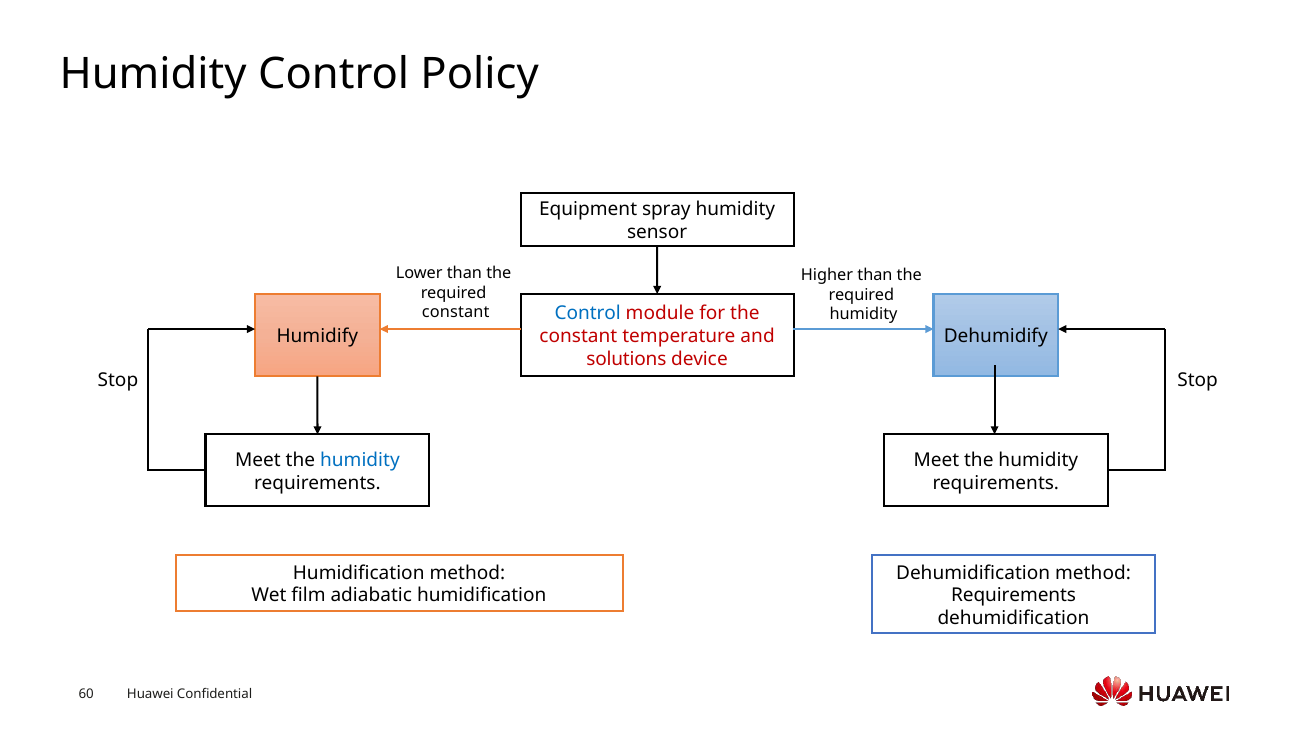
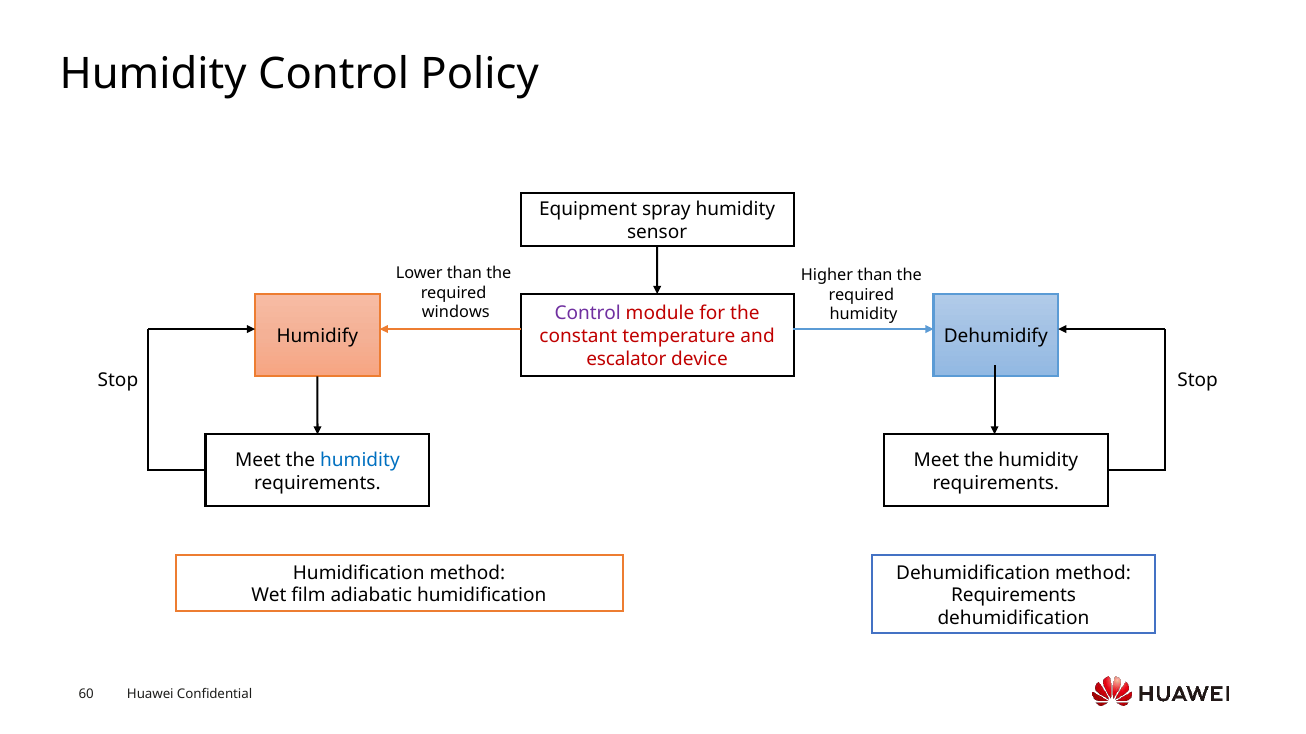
constant: constant -> windows (456, 313)
Control colour: blue -> purple (588, 314)
solutions: solutions -> escalator (626, 360)
